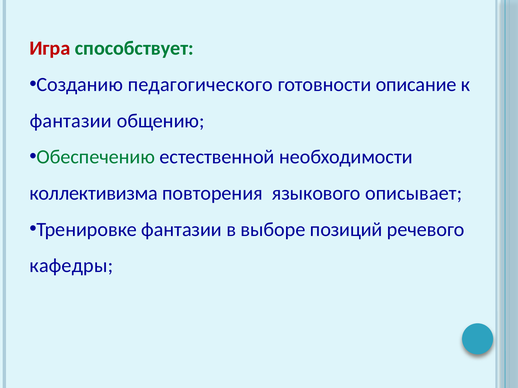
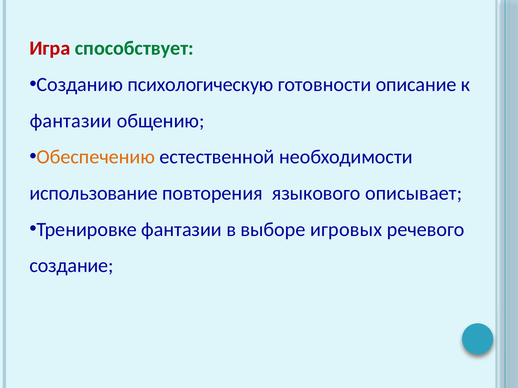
педагогического: педагогического -> психологическую (200, 85)
Обеспечению colour: green -> orange (96, 157)
коллективизма: коллективизма -> использование (94, 193)
позиций: позиций -> игровых (346, 230)
кафедры: кафедры -> создание (71, 266)
